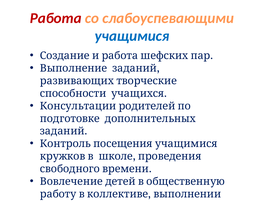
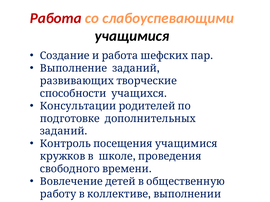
учащимися colour: blue -> black (132, 36)
